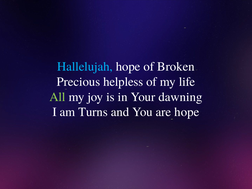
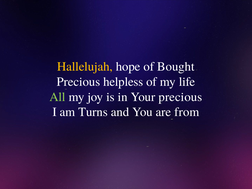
Hallelujah colour: light blue -> yellow (85, 67)
Broken: Broken -> Bought (176, 67)
Your dawning: dawning -> precious (180, 97)
are hope: hope -> from (187, 112)
